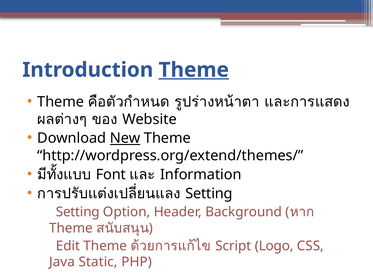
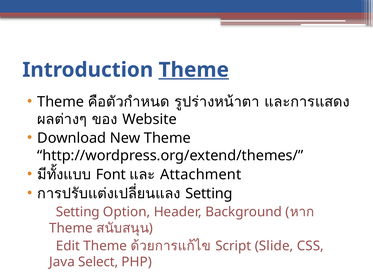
New underline: present -> none (125, 138)
Information: Information -> Attachment (201, 174)
Logo: Logo -> Slide (274, 246)
Static: Static -> Select (98, 262)
